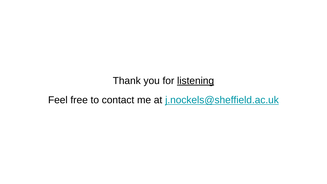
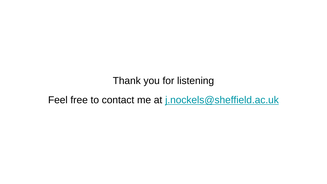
listening underline: present -> none (196, 81)
